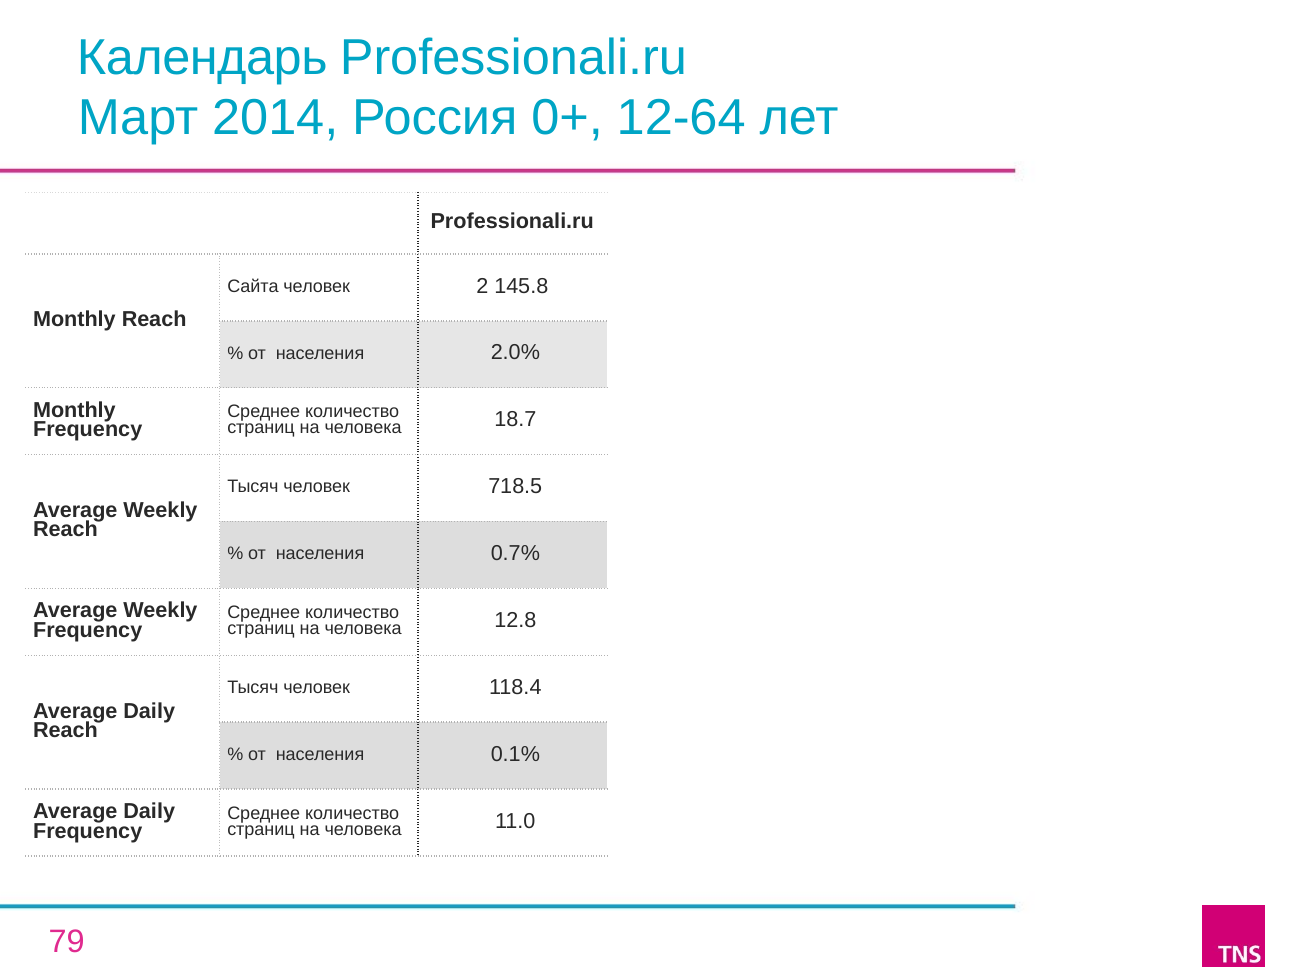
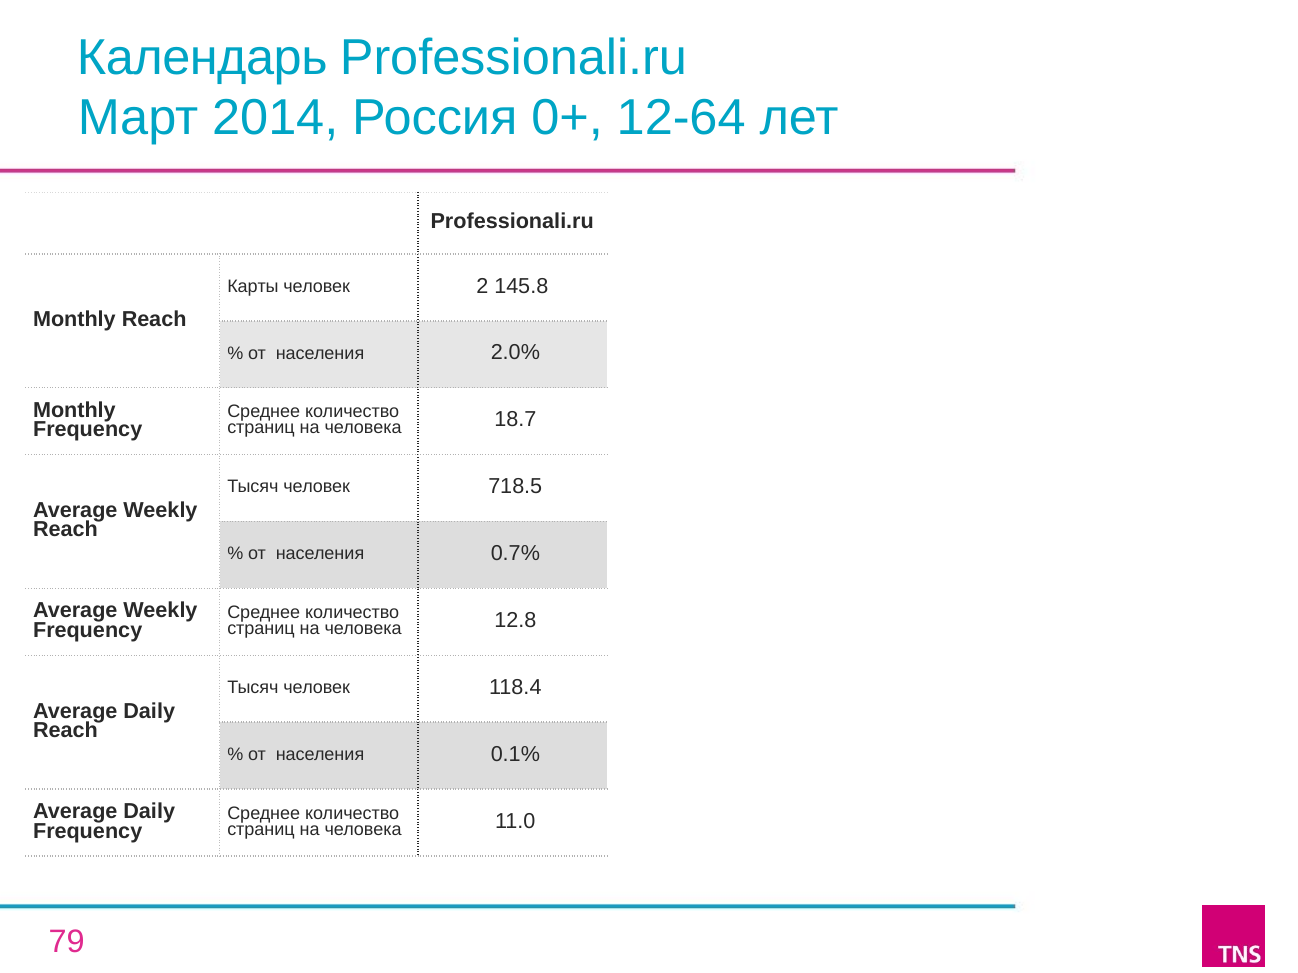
Сайта: Сайта -> Карты (253, 286)
